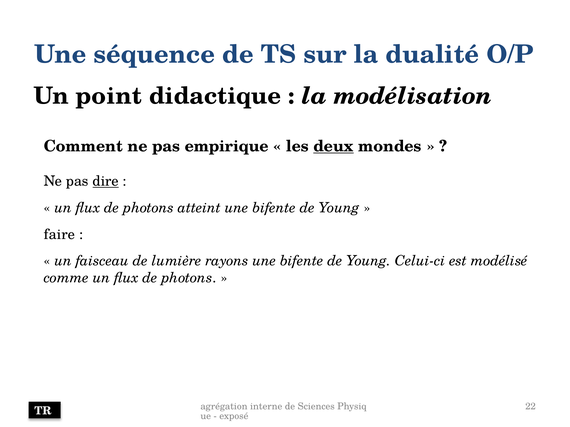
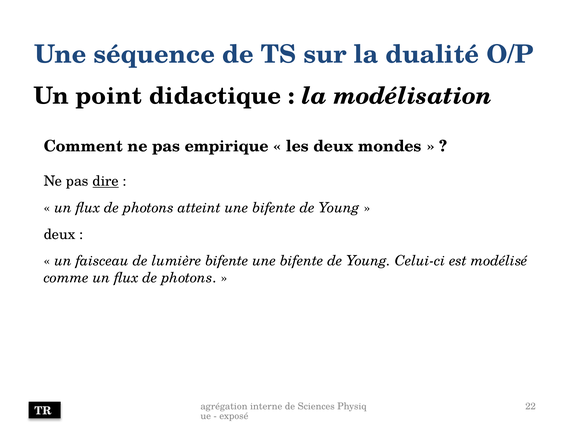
deux underline: present -> none (334, 146)
faire: faire -> deux (60, 235)
lumière rayons: rayons -> bifente (227, 261)
